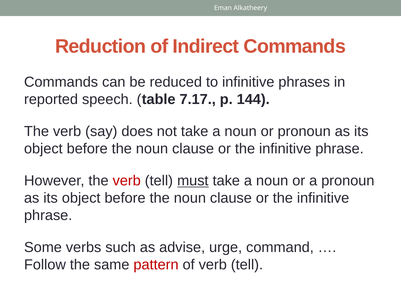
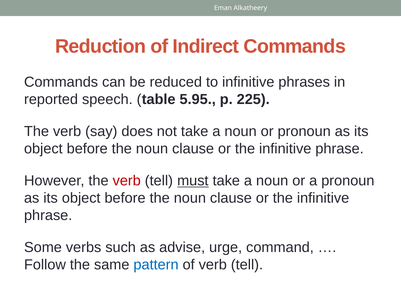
7.17: 7.17 -> 5.95 (198, 99)
144: 144 -> 225 (253, 99)
pattern colour: red -> blue (156, 265)
